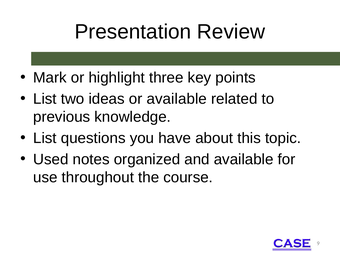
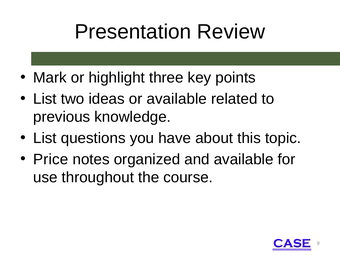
Used: Used -> Price (51, 159)
